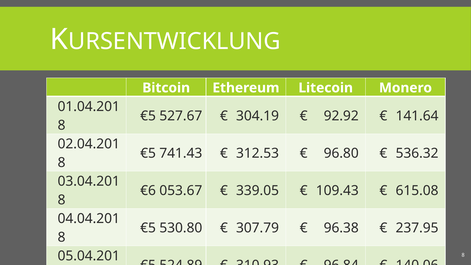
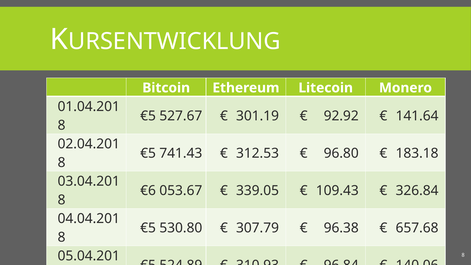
304.19: 304.19 -> 301.19 (258, 116)
536.32: 536.32 -> 183.18 (417, 153)
615.08: 615.08 -> 326.84 (417, 191)
237.95: 237.95 -> 657.68 (417, 228)
